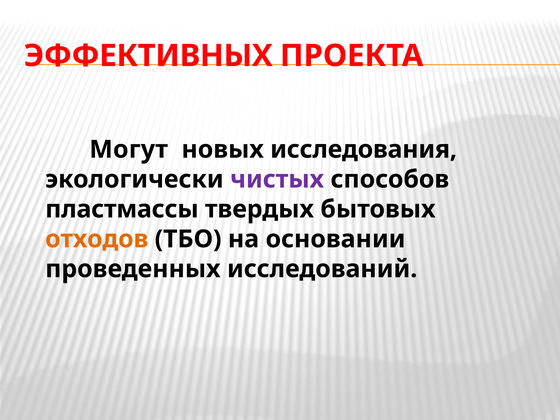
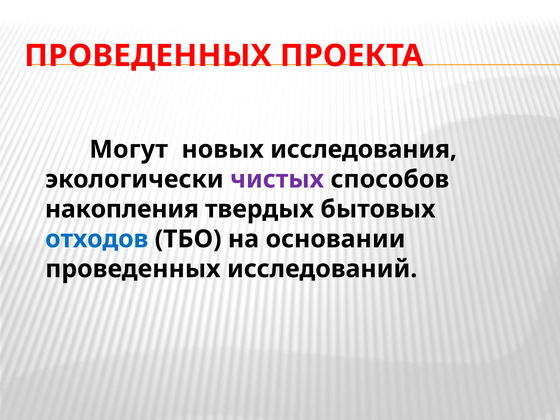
ЭФФЕКТИВНЫХ: ЭФФЕКТИВНЫХ -> ПРОВЕДЕННЫХ (148, 56)
пластмассы: пластмассы -> накопления (122, 209)
отходов colour: orange -> blue (97, 239)
